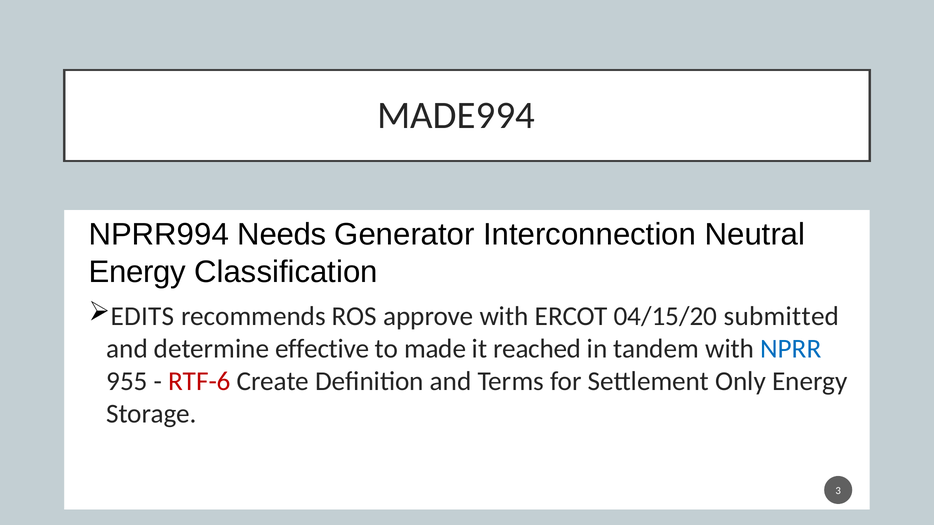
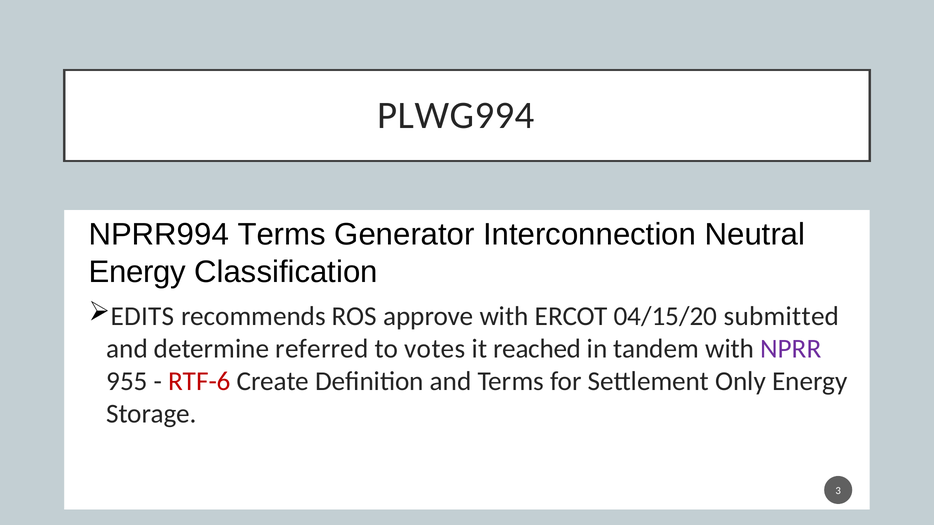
MADE994: MADE994 -> PLWG994 (456, 115)
NPRR994 Needs: Needs -> Terms (282, 235)
effective: effective -> referred (322, 349)
made: made -> votes (435, 349)
NPRR colour: blue -> purple (791, 349)
